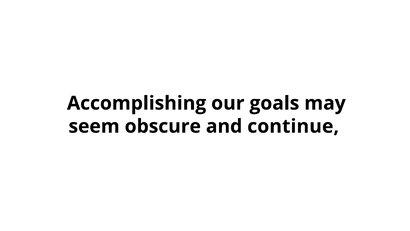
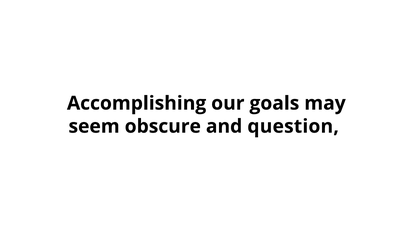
continue: continue -> question (293, 126)
